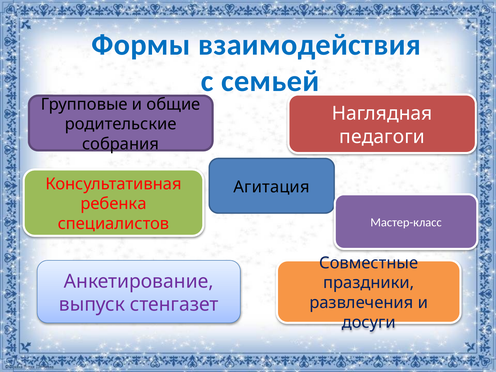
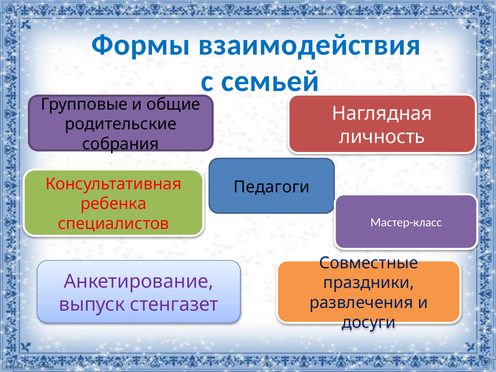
педагоги: педагоги -> личность (382, 137)
Агитация: Агитация -> Педагоги (272, 187)
